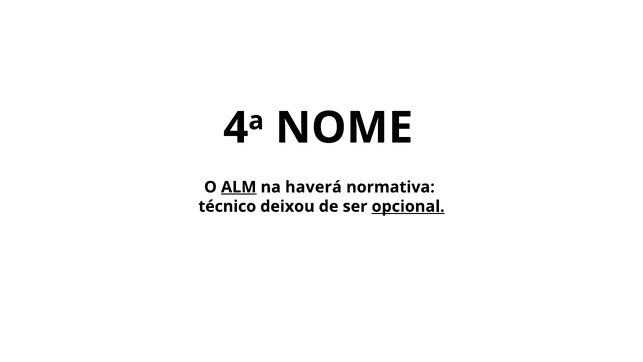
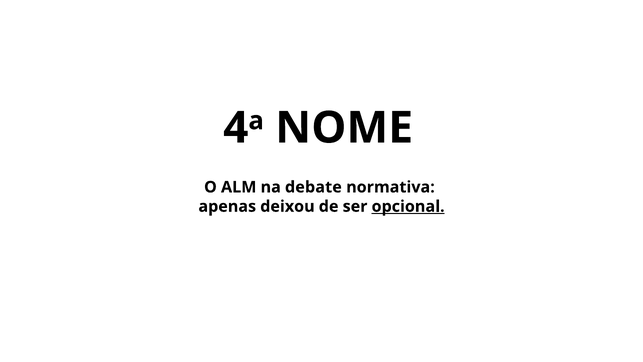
ALM underline: present -> none (239, 187)
haverá: haverá -> debate (313, 187)
técnico: técnico -> apenas (227, 206)
